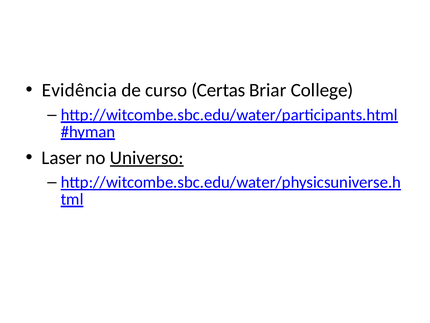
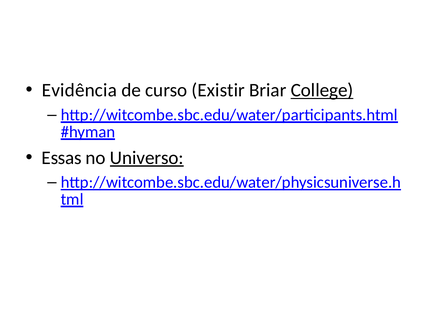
Certas: Certas -> Existir (218, 90)
College underline: none -> present (322, 90)
Laser: Laser -> Essas (62, 157)
